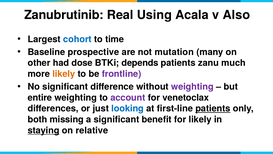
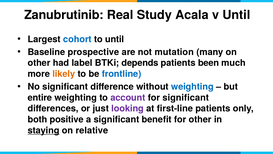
Using: Using -> Study (154, 15)
v Also: Also -> Until (236, 15)
to time: time -> until (115, 39)
dose: dose -> label (82, 63)
zanu: zanu -> been (209, 63)
frontline colour: purple -> blue (122, 74)
weighting colour: purple -> blue (192, 86)
for venetoclax: venetoclax -> significant (186, 97)
looking colour: blue -> purple (128, 108)
patients underline: present -> none (213, 108)
missing: missing -> positive (67, 119)
for likely: likely -> other (200, 119)
